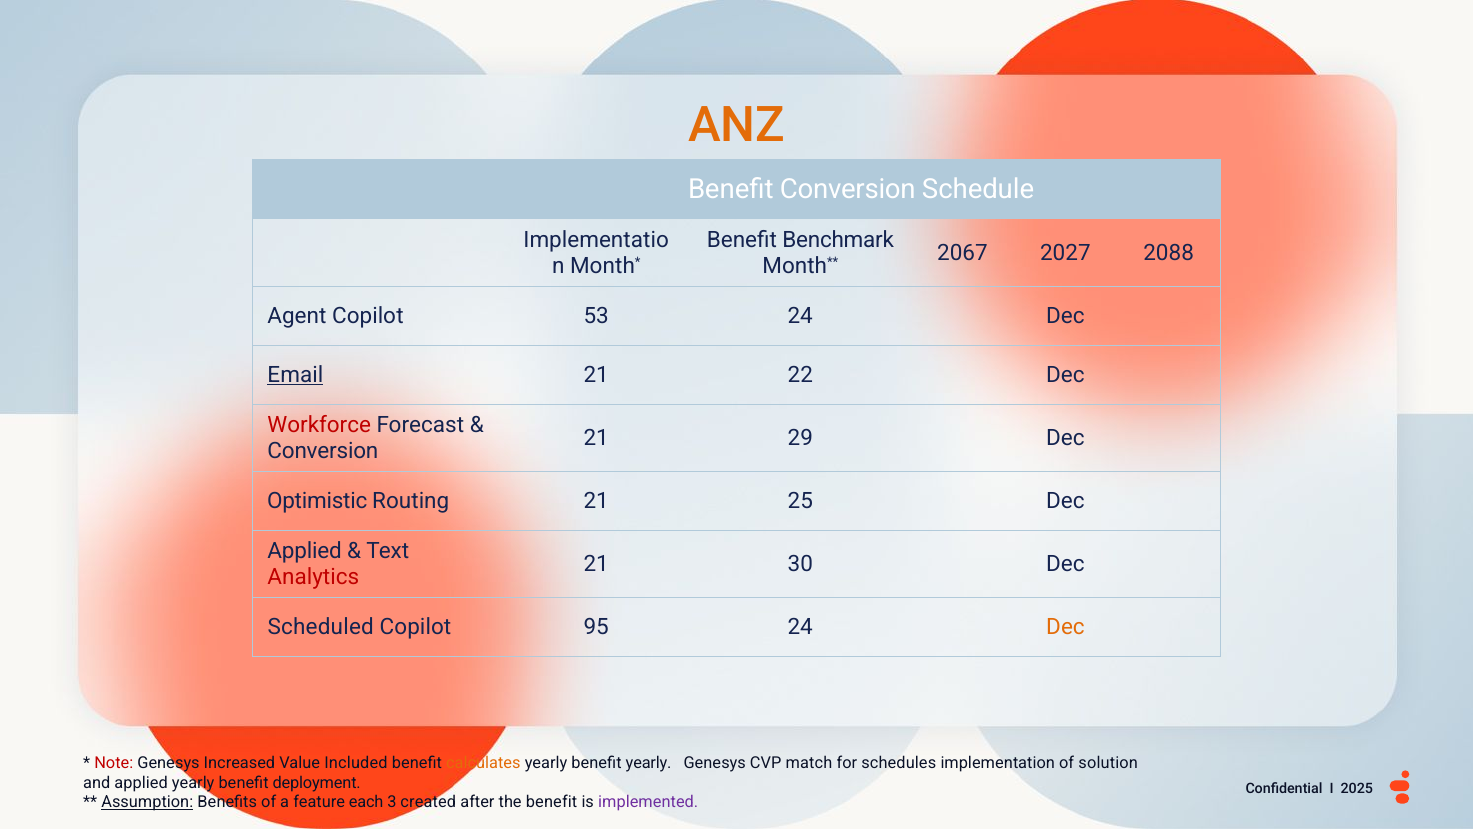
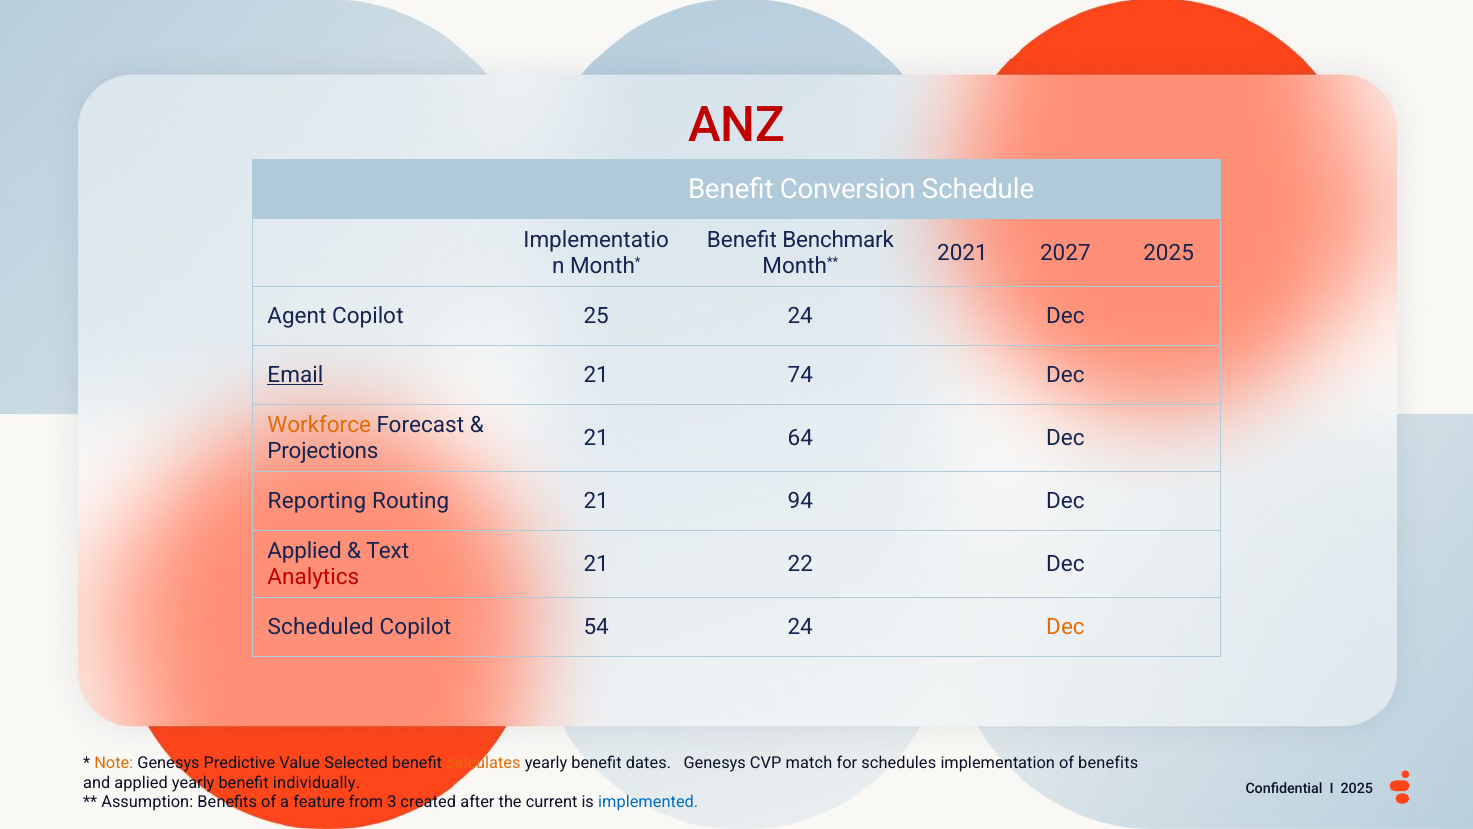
ANZ colour: orange -> red (737, 126)
2067: 2067 -> 2021 (962, 253)
2027 2088: 2088 -> 2025 (1169, 253)
53: 53 -> 25 (596, 316)
22: 22 -> 74 (800, 375)
Workforce colour: red -> orange (319, 425)
29: 29 -> 64 (800, 438)
Conversion: Conversion -> Projections (323, 451)
Optimistic: Optimistic -> Reporting (317, 501)
25: 25 -> 94 (800, 501)
30: 30 -> 22 (800, 564)
95: 95 -> 54 (596, 627)
Note colour: red -> orange (114, 763)
Increased: Increased -> Predictive (239, 763)
Included: Included -> Selected (356, 763)
benefit yearly: yearly -> dates (648, 763)
of solution: solution -> benefits (1108, 763)
deployment: deployment -> individually (317, 782)
Assumption underline: present -> none (147, 802)
each: each -> from (366, 802)
the benefit: benefit -> current (552, 802)
implemented colour: purple -> blue (648, 802)
